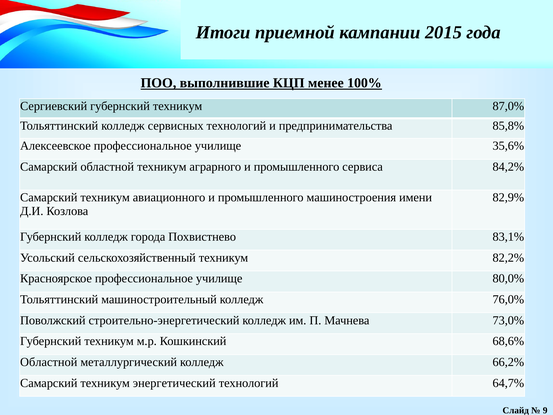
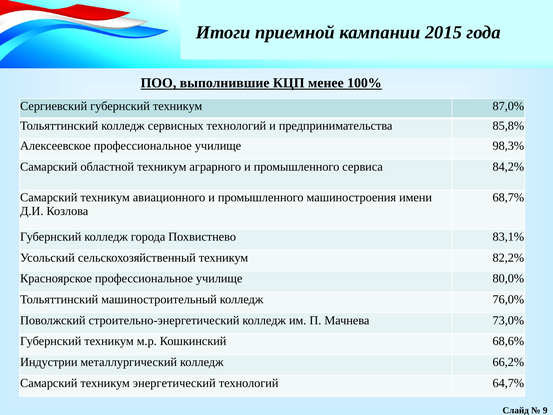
35,6%: 35,6% -> 98,3% (508, 146)
82,9%: 82,9% -> 68,7% (508, 197)
Областной: Областной -> Индустрии (49, 362)
